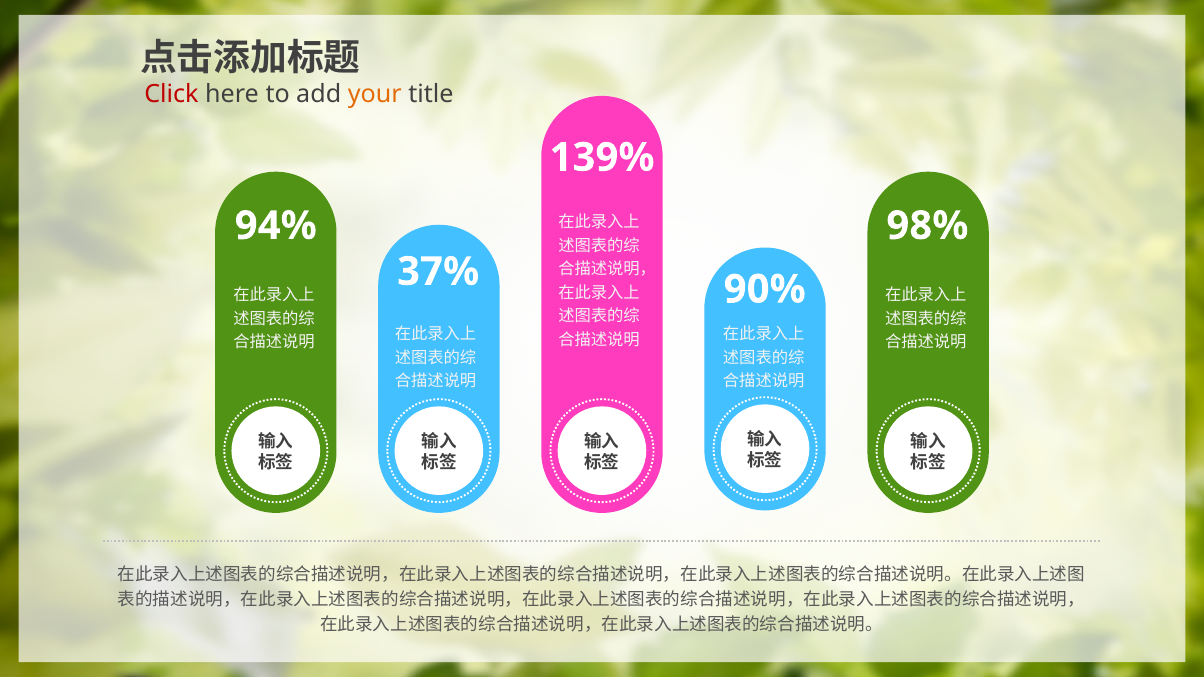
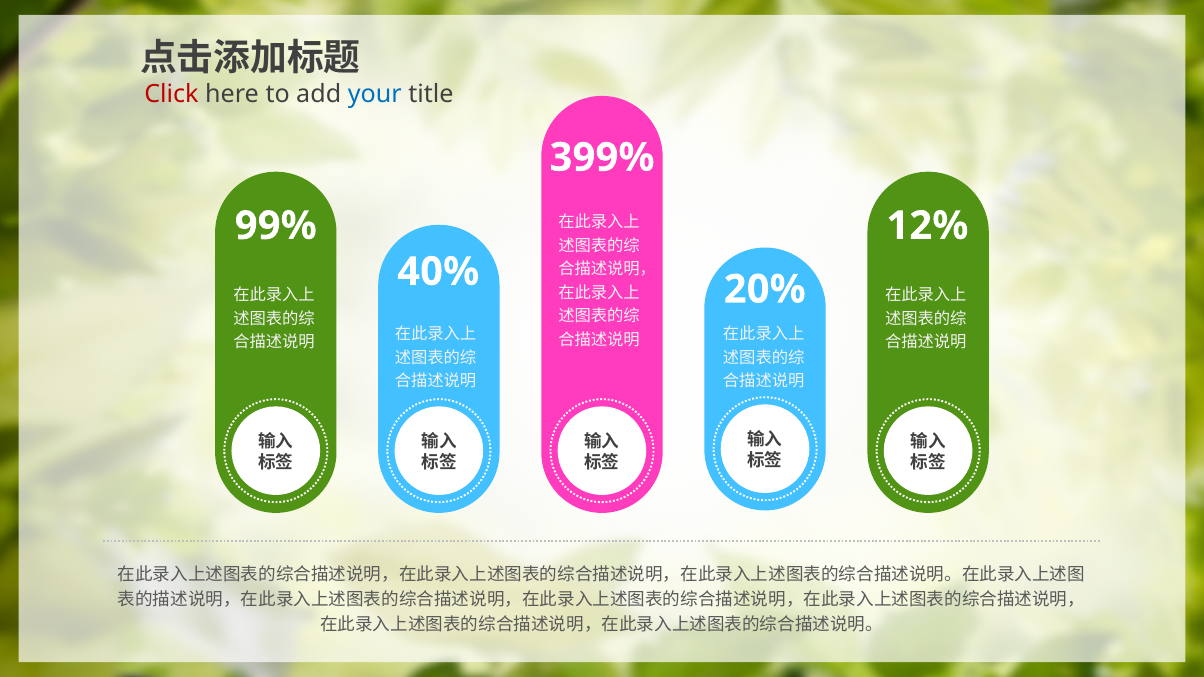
your colour: orange -> blue (375, 94)
139%: 139% -> 399% (602, 158)
94%: 94% -> 99% (276, 226)
98%: 98% -> 12% (927, 226)
37%: 37% -> 40% (438, 272)
90%: 90% -> 20% (765, 289)
